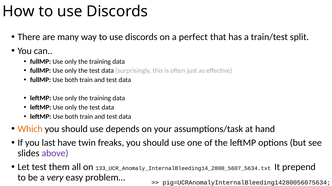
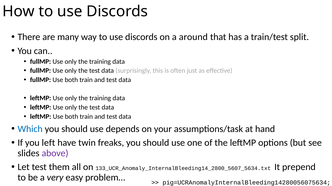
perfect: perfect -> around (193, 37)
Which colour: orange -> blue (30, 129)
last: last -> left (48, 143)
